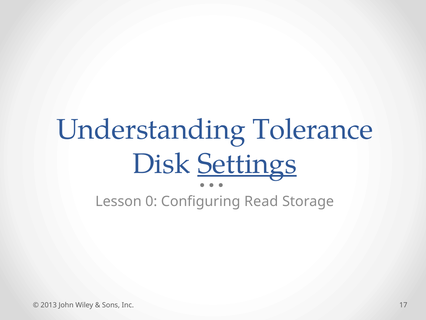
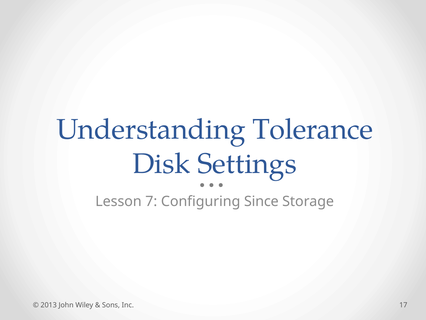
Settings underline: present -> none (247, 163)
0: 0 -> 7 (151, 201)
Read: Read -> Since (261, 201)
